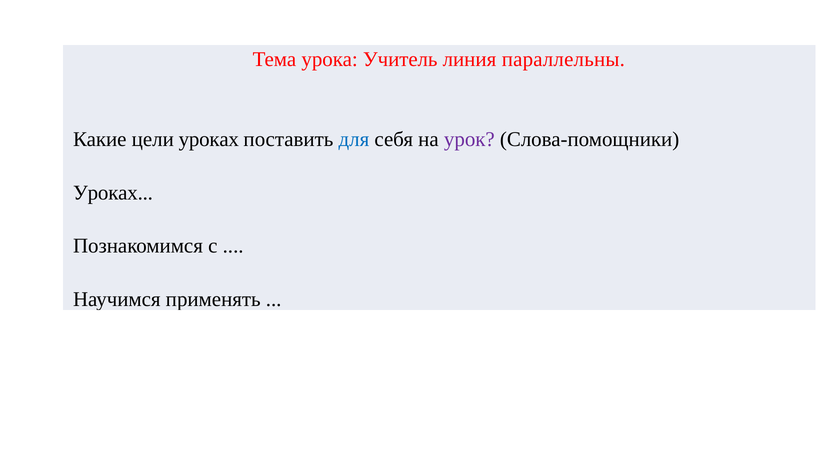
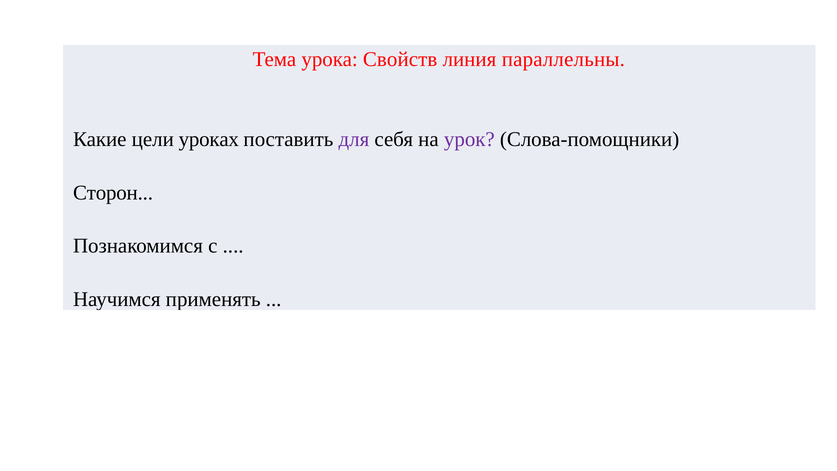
Учитель: Учитель -> Свойств (400, 59)
для colour: blue -> purple (354, 139)
Уроках: Уроках -> Сторон (113, 193)
